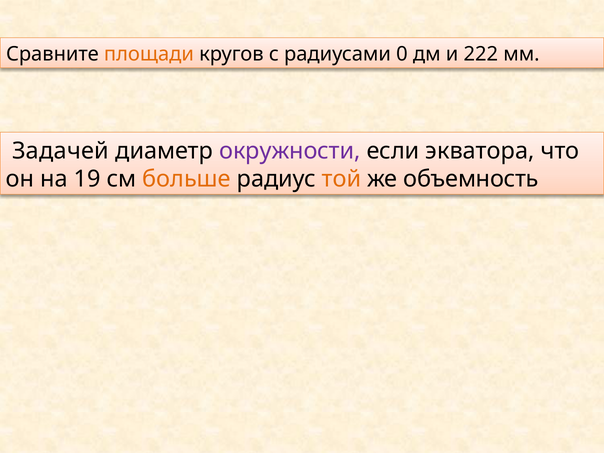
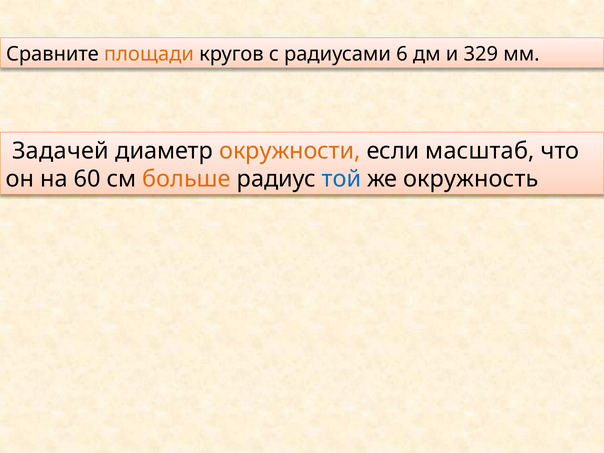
0: 0 -> 6 (402, 54)
222: 222 -> 329 (481, 54)
окружности colour: purple -> orange (290, 151)
экватора: экватора -> масштаб (480, 151)
19: 19 -> 60 (87, 179)
той colour: orange -> blue (341, 179)
объемность: объемность -> окружность (471, 179)
